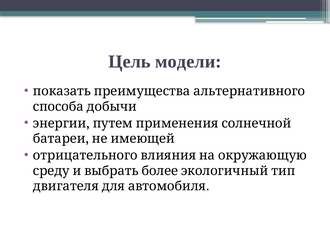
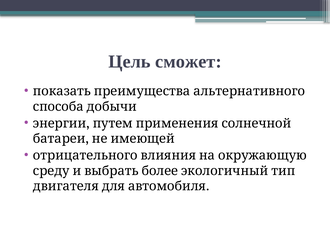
модели: модели -> сможет (188, 62)
